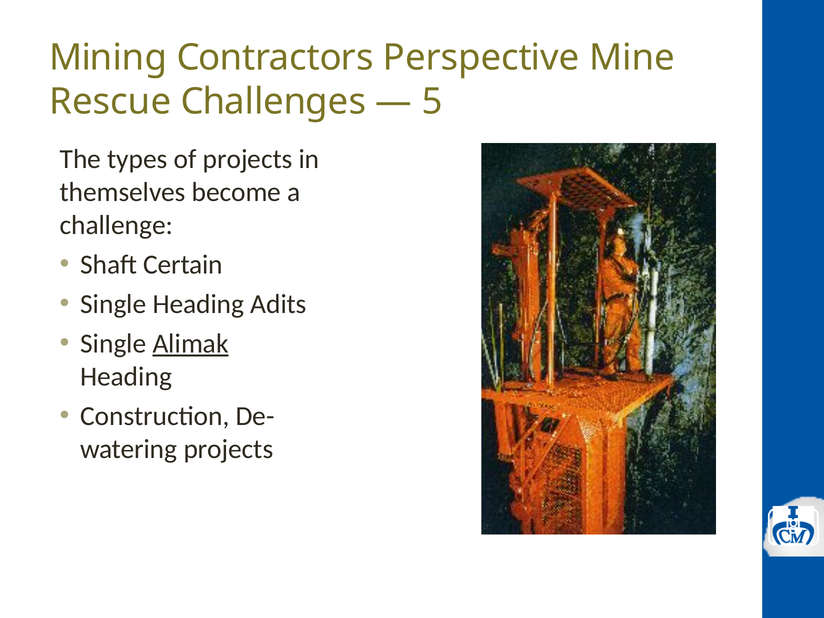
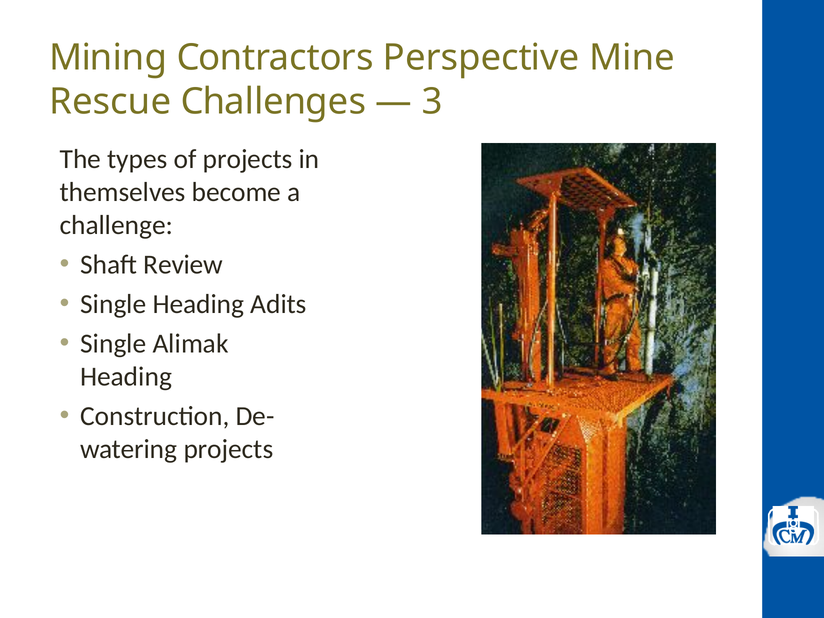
5: 5 -> 3 (432, 101)
Certain: Certain -> Review (183, 265)
Alimak underline: present -> none (191, 344)
